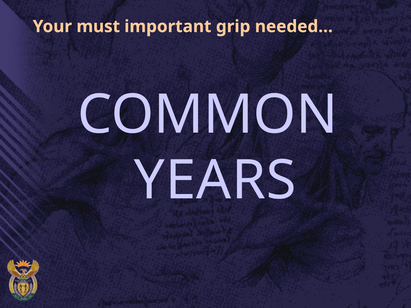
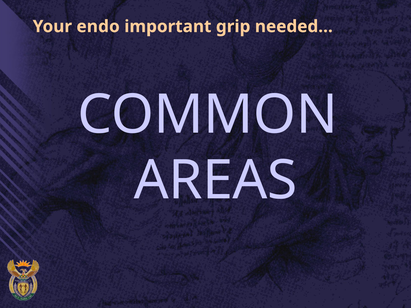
must: must -> endo (98, 27)
YEARS: YEARS -> AREAS (216, 181)
